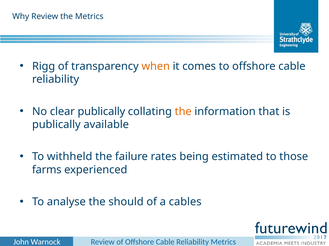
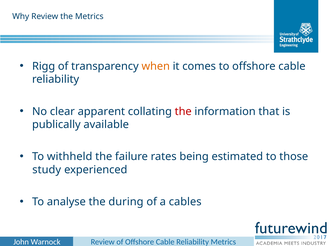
clear publically: publically -> apparent (101, 112)
the colour: orange -> red (183, 112)
farms: farms -> study (47, 170)
should: should -> during (126, 202)
